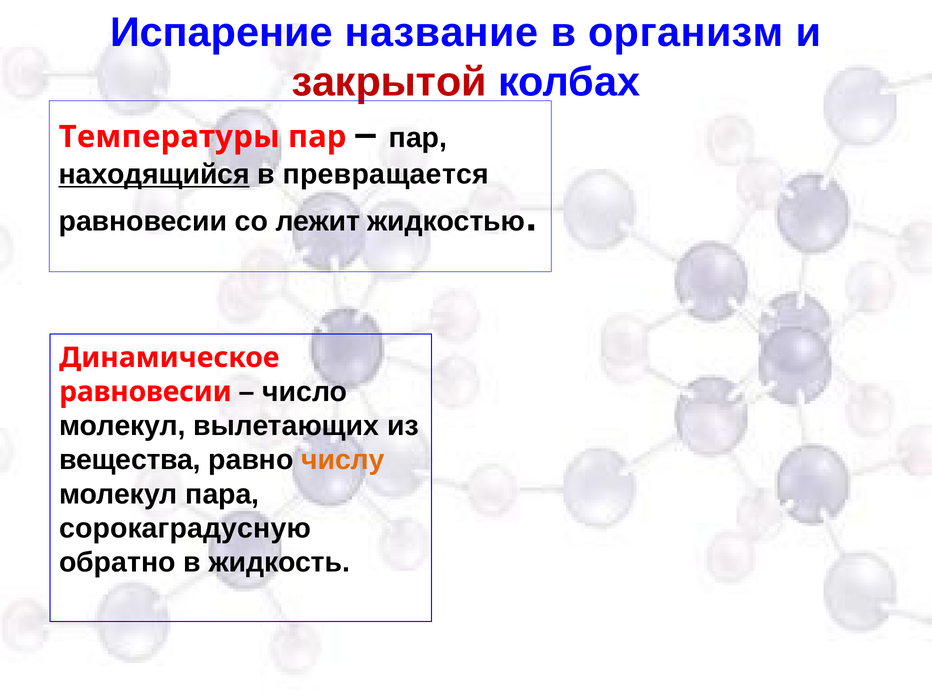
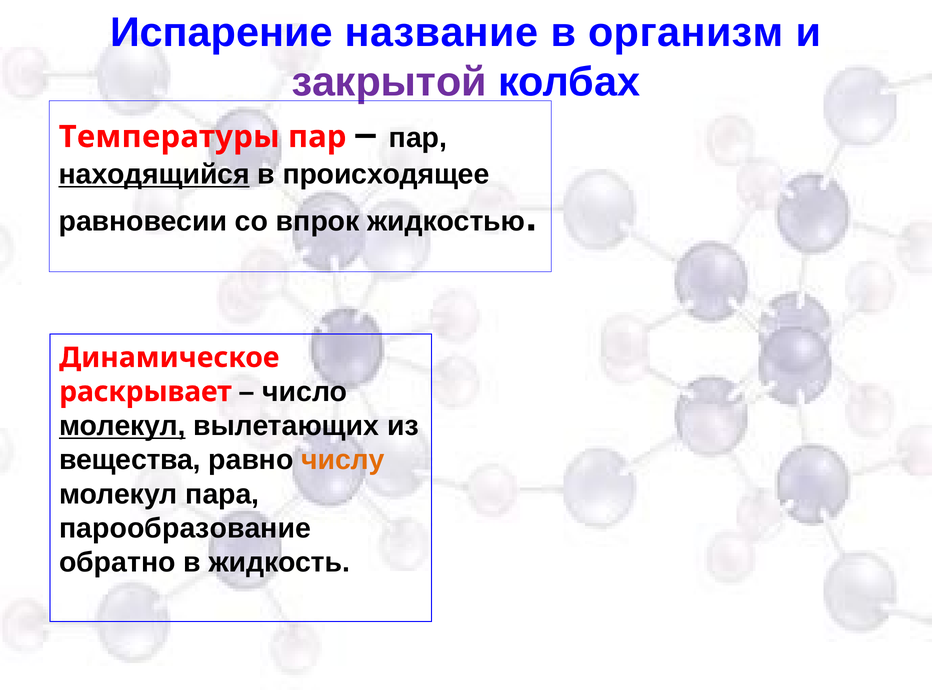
закрытой colour: red -> purple (389, 82)
превращается: превращается -> происходящее (386, 174)
лежит: лежит -> впрок (318, 222)
равновесии: равновесии -> раскрывает (145, 392)
молекул underline: none -> present (122, 426)
сорокаградусную: сорокаградусную -> парообразование (185, 528)
